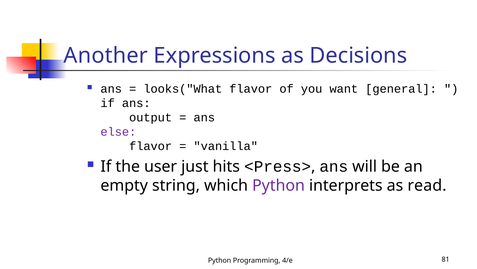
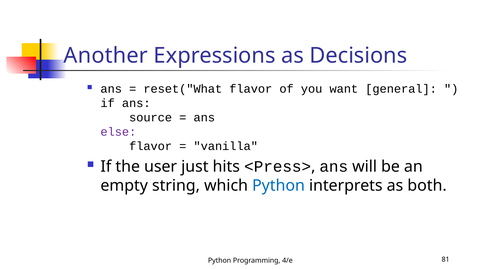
looks("What: looks("What -> reset("What (183, 89)
output: output -> source (151, 117)
Python colour: purple -> blue (278, 185)
read: read -> both (427, 185)
